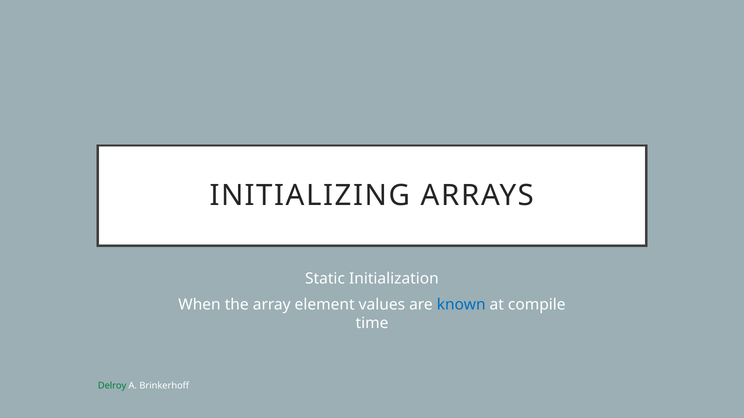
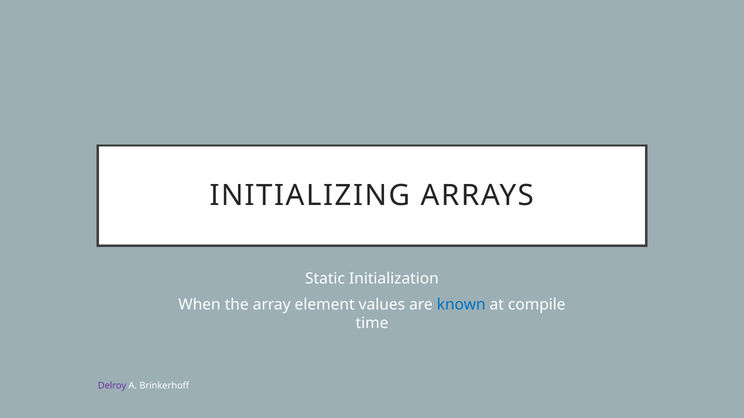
Delroy colour: green -> purple (112, 386)
